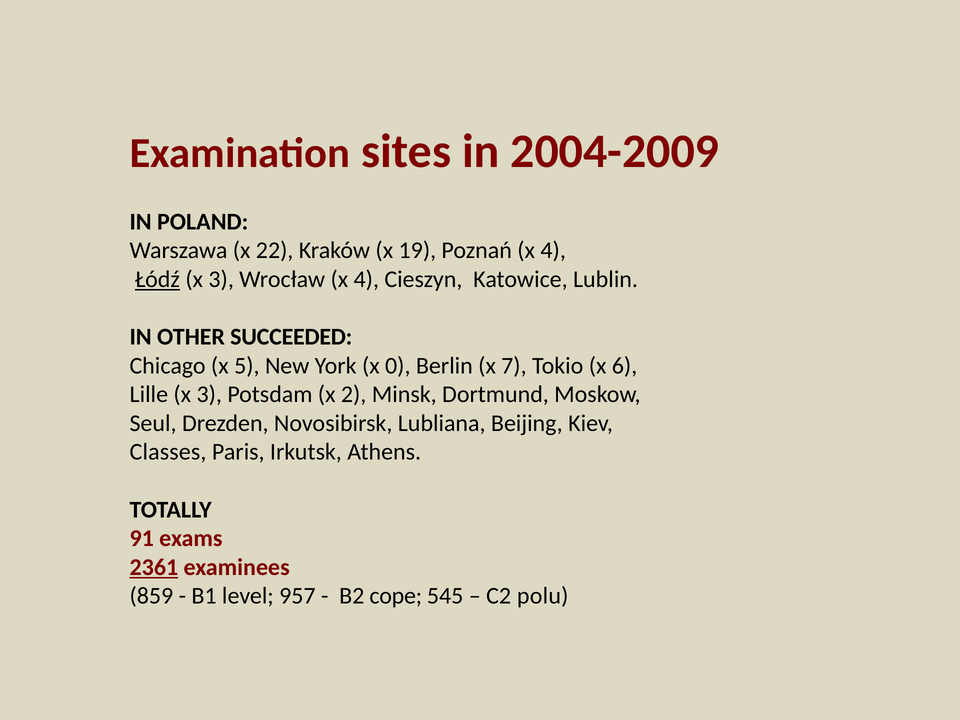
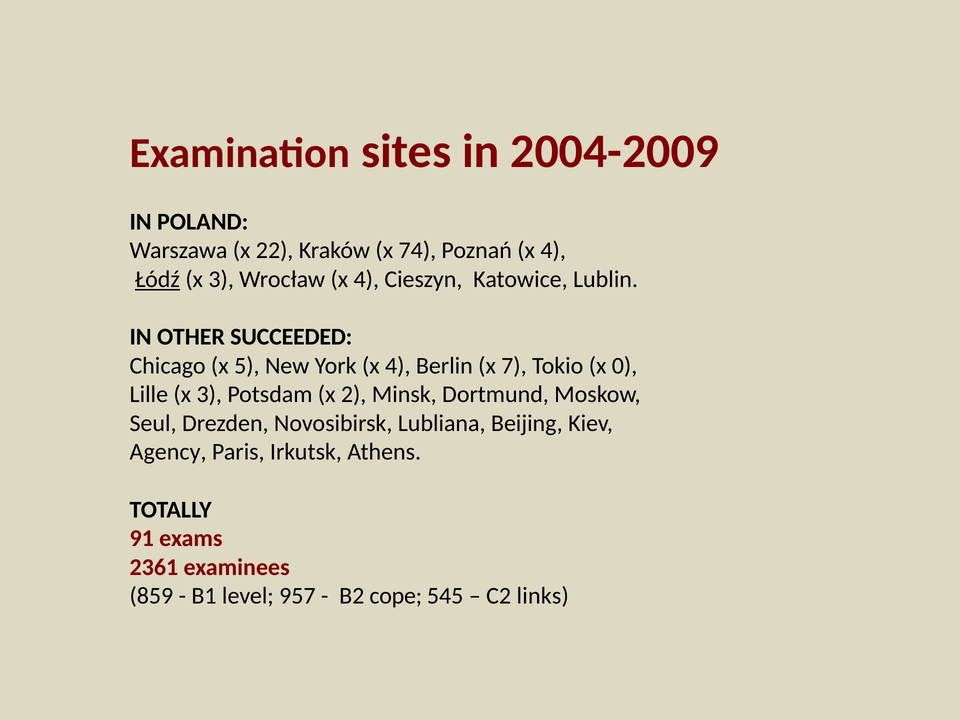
19: 19 -> 74 (417, 250)
York x 0: 0 -> 4 (398, 366)
6: 6 -> 0 (625, 366)
Classes: Classes -> Agency (168, 452)
2361 underline: present -> none (154, 567)
polu: polu -> links (543, 596)
